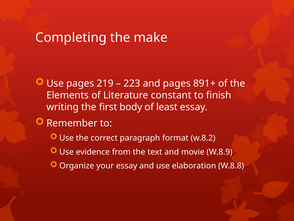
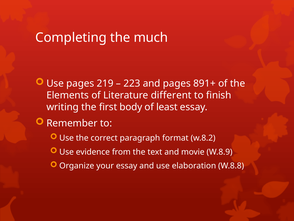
make: make -> much (151, 37)
constant: constant -> different (171, 95)
